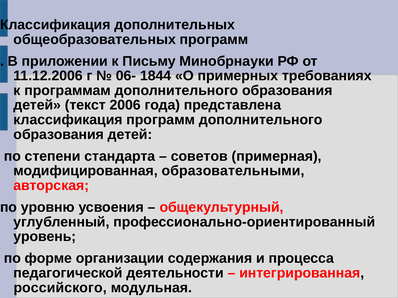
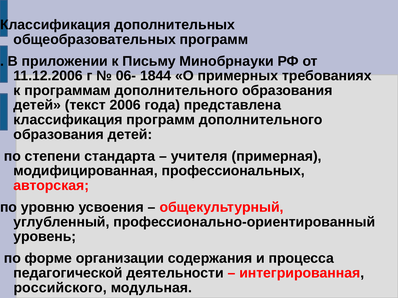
советов: советов -> учителя (199, 156)
образовательными: образовательными -> профессиональных (233, 171)
